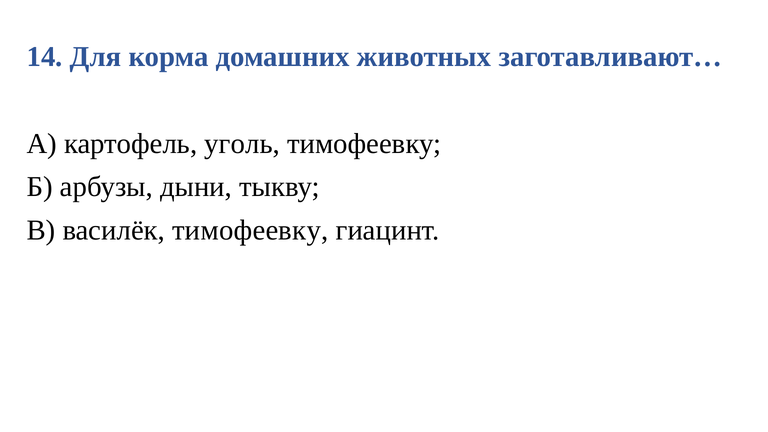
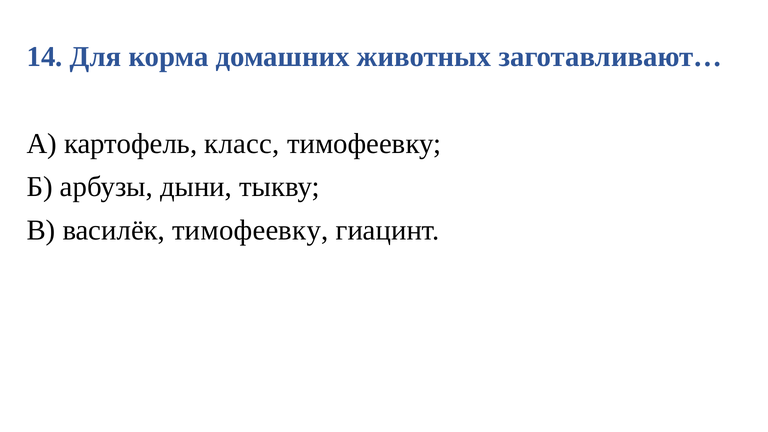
уголь: уголь -> класс (242, 144)
